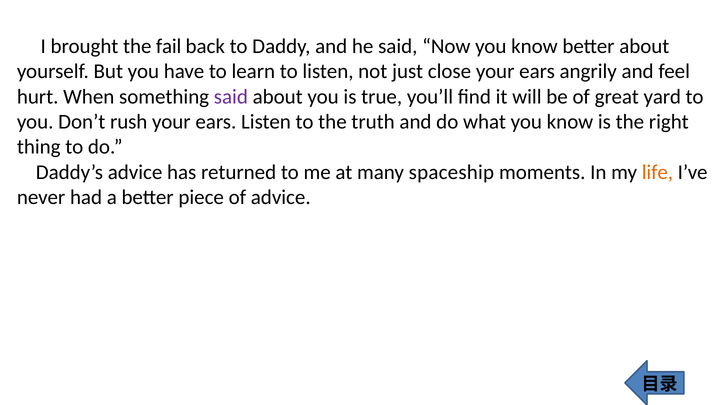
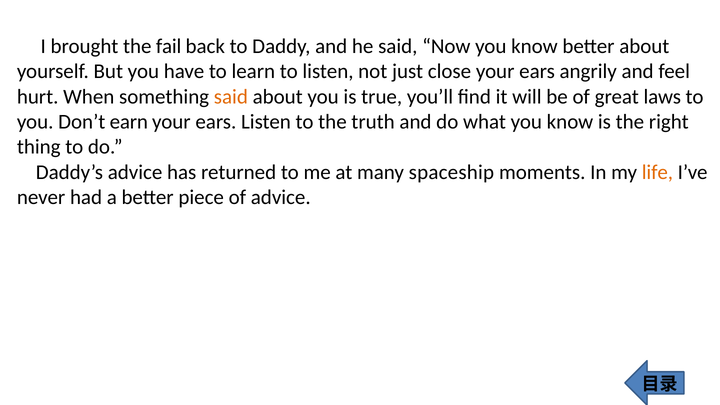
said colour: purple -> orange (231, 97)
yard: yard -> laws (662, 97)
rush: rush -> earn (129, 122)
